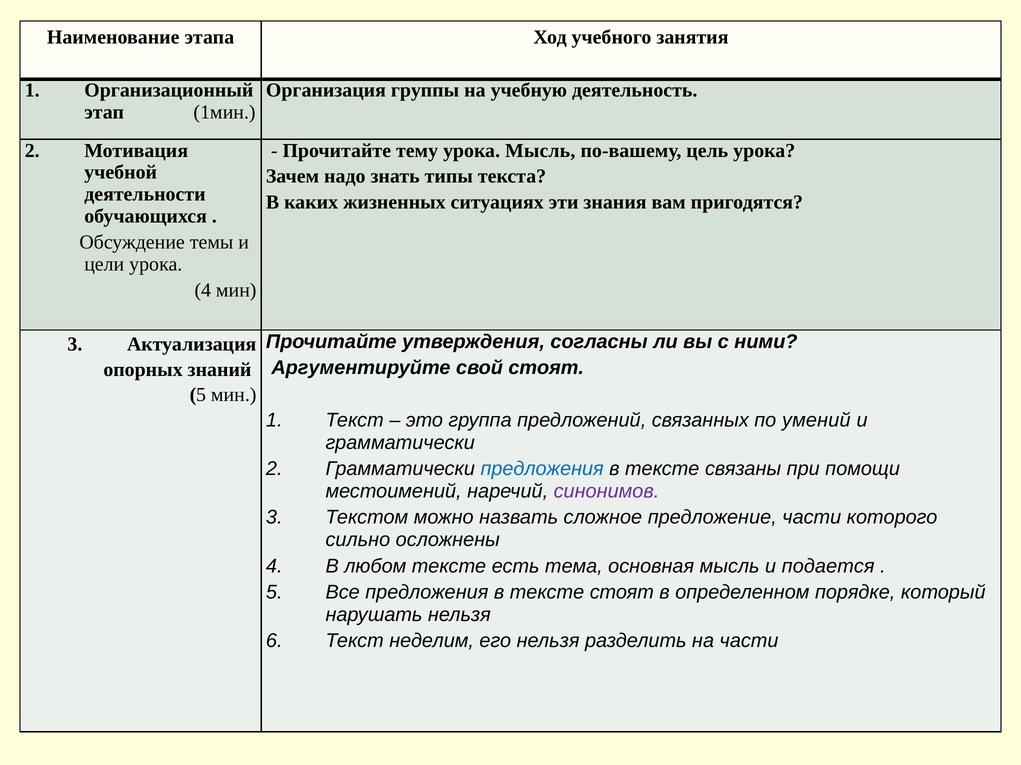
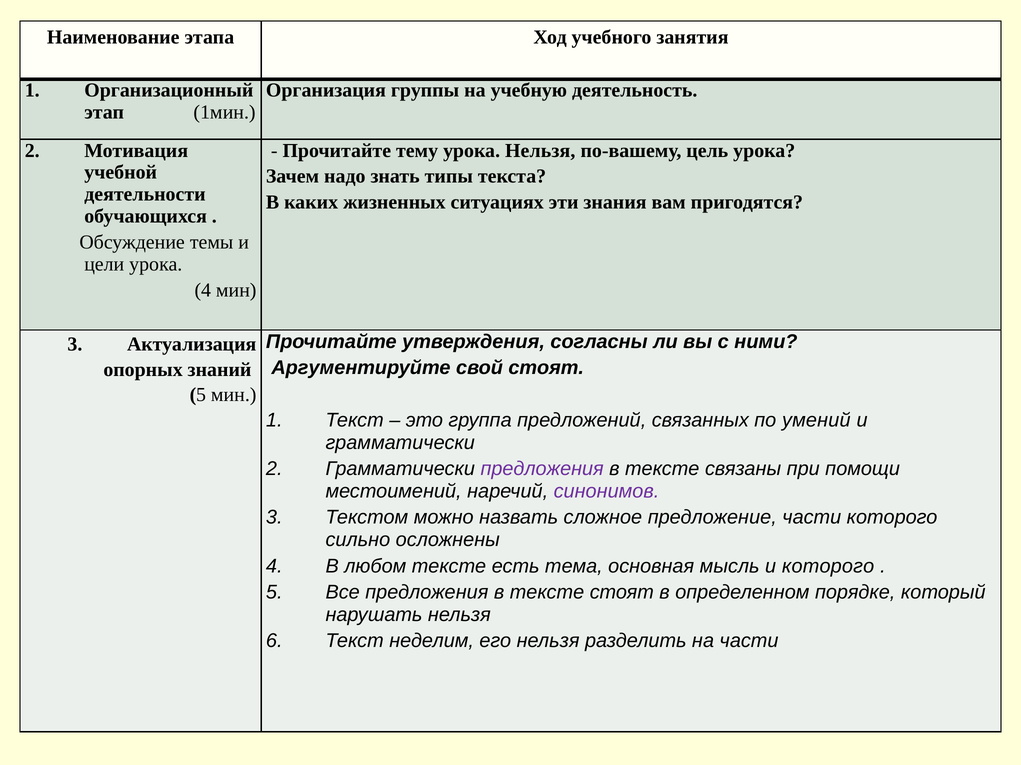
урока Мысль: Мысль -> Нельзя (540, 151)
предложения colour: blue -> purple (542, 469)
и подается: подается -> которого (828, 567)
